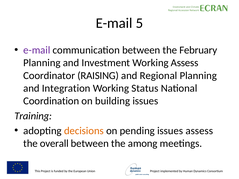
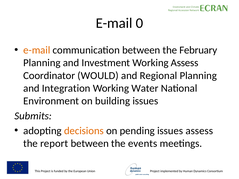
5: 5 -> 0 (139, 23)
e-mail colour: purple -> orange (37, 50)
RAISING: RAISING -> WOULD (98, 76)
Status: Status -> Water (145, 88)
Coordination: Coordination -> Environment (51, 101)
Training: Training -> Submits (33, 116)
overall: overall -> report (54, 144)
among: among -> events (143, 144)
